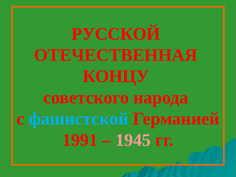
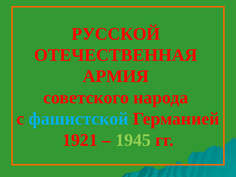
КОНЦУ: КОНЦУ -> АРМИЯ (116, 76)
1991: 1991 -> 1921 (80, 140)
1945 colour: pink -> light green (133, 140)
